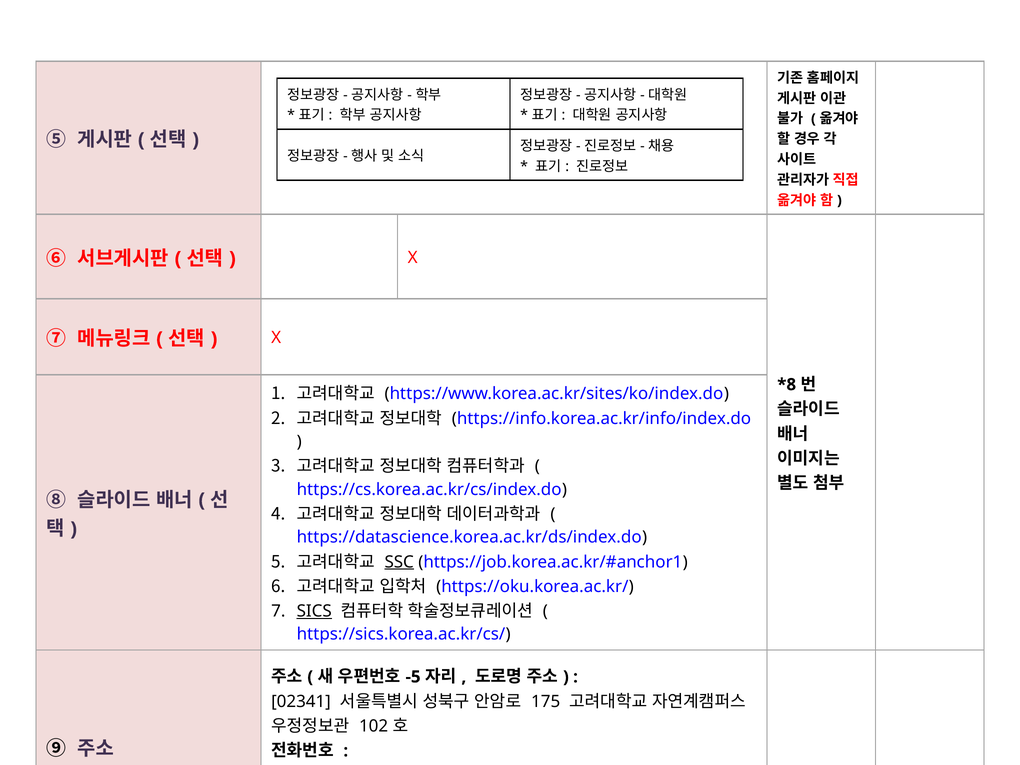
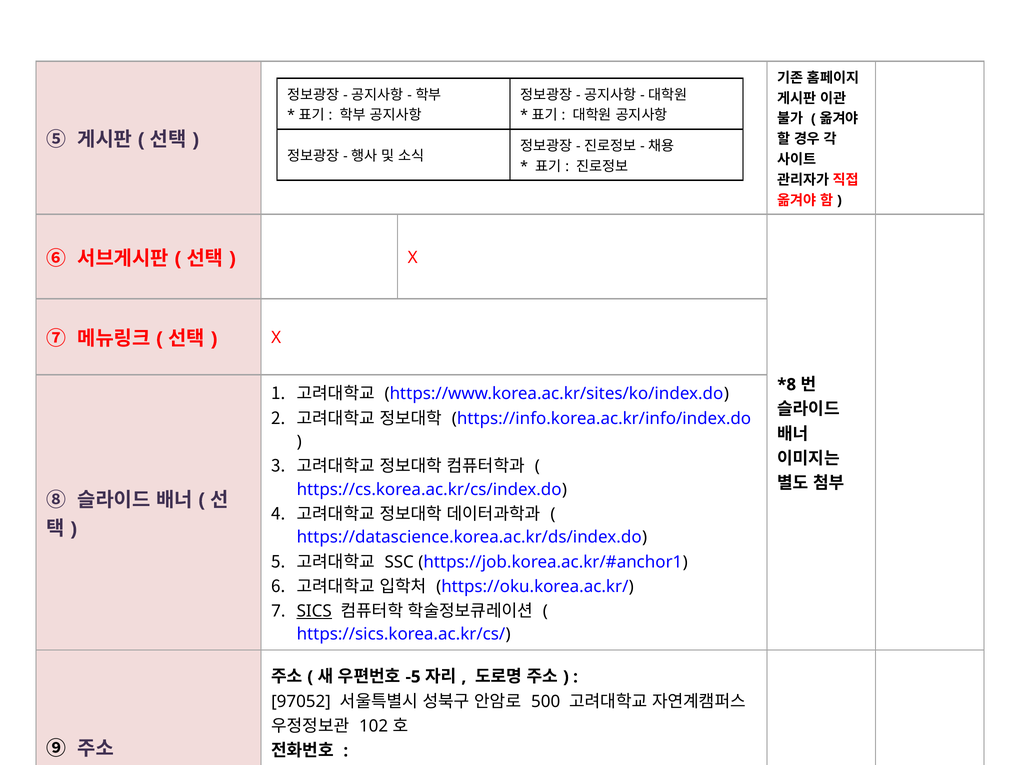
SSC underline: present -> none (399, 562)
02341: 02341 -> 97052 (301, 702)
175: 175 -> 500 (546, 702)
